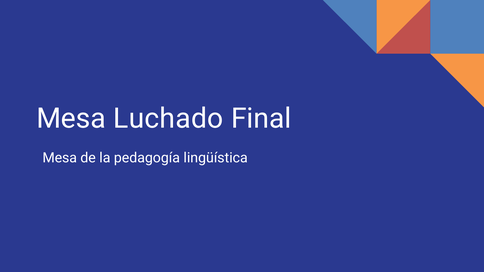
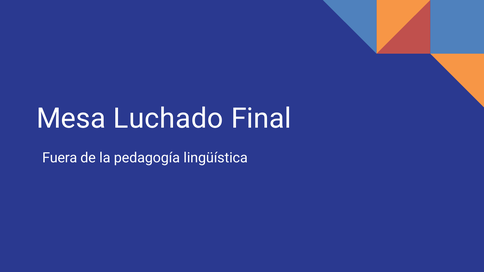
Mesa: Mesa -> Fuera (60, 158)
